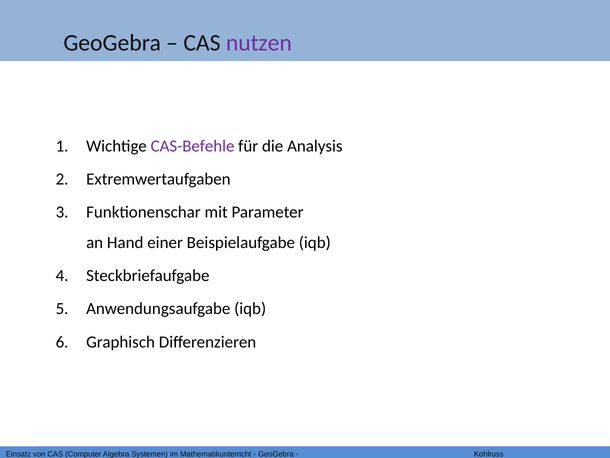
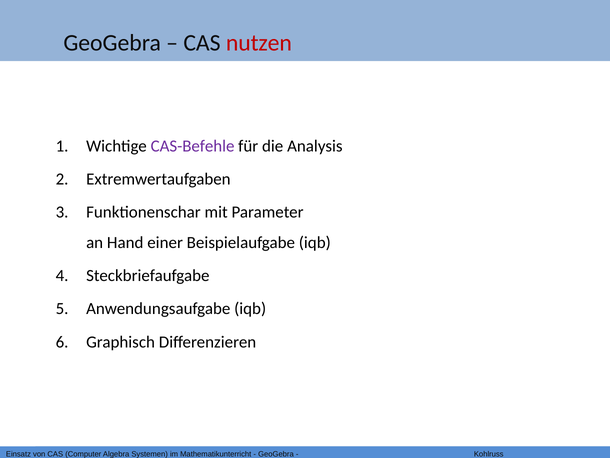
nutzen colour: purple -> red (259, 43)
